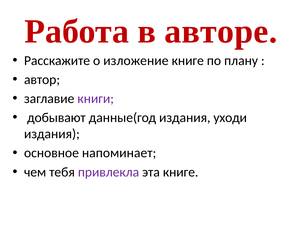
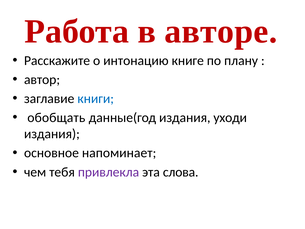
изложение: изложение -> интонацию (136, 61)
книги colour: purple -> blue (96, 99)
добывают: добывают -> обобщать (56, 118)
эта книге: книге -> слова (181, 172)
